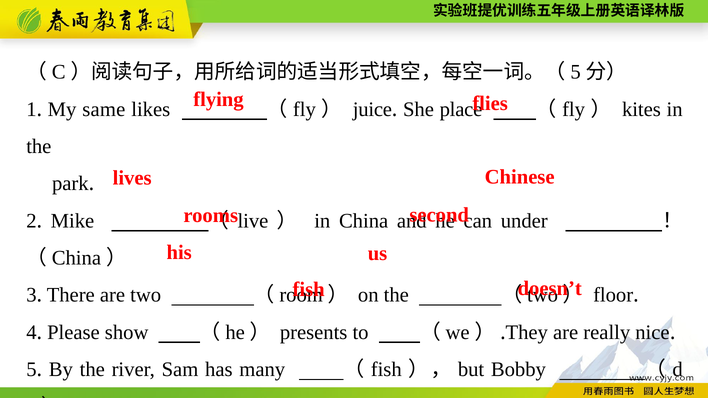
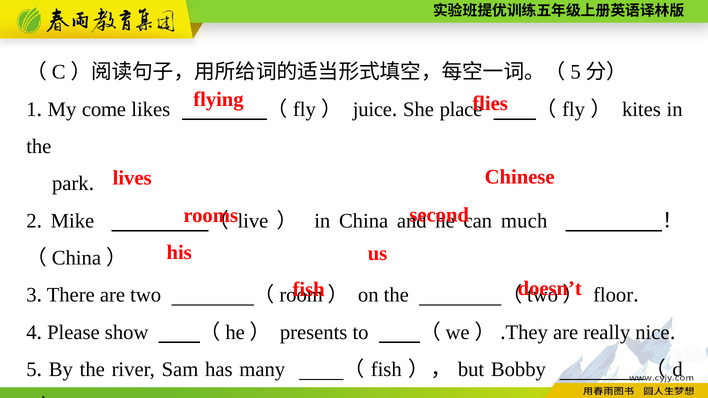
same: same -> come (104, 109)
under: under -> much (524, 221)
